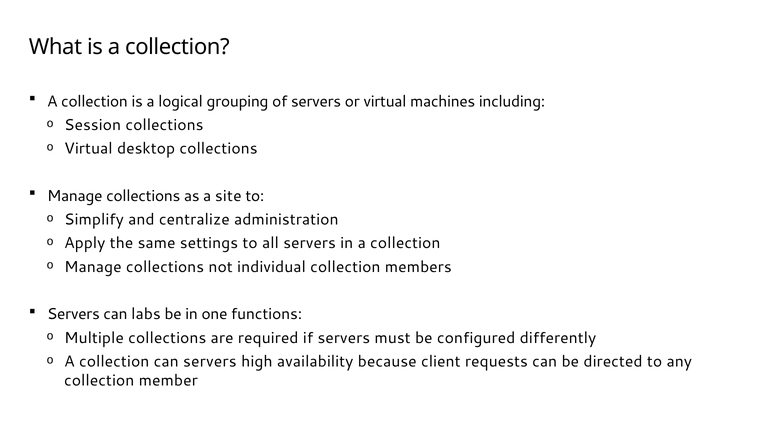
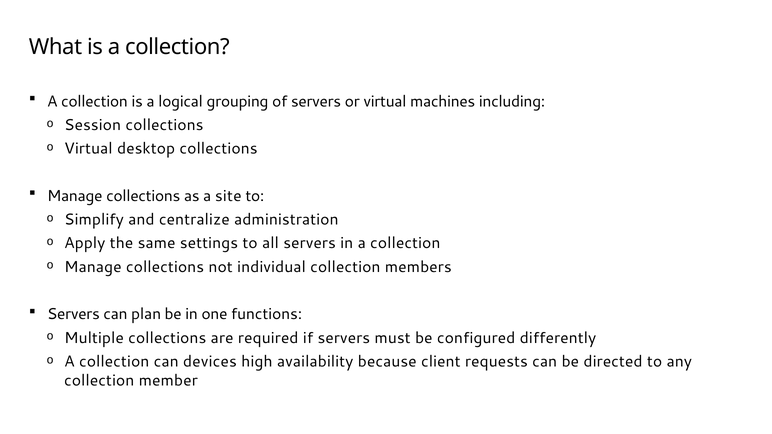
labs: labs -> plan (146, 314)
can servers: servers -> devices (210, 362)
